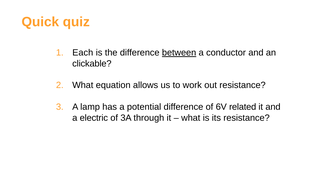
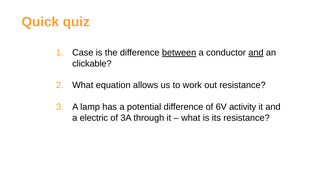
Each: Each -> Case (83, 53)
and underline: none -> present (256, 53)
related: related -> activity (243, 107)
